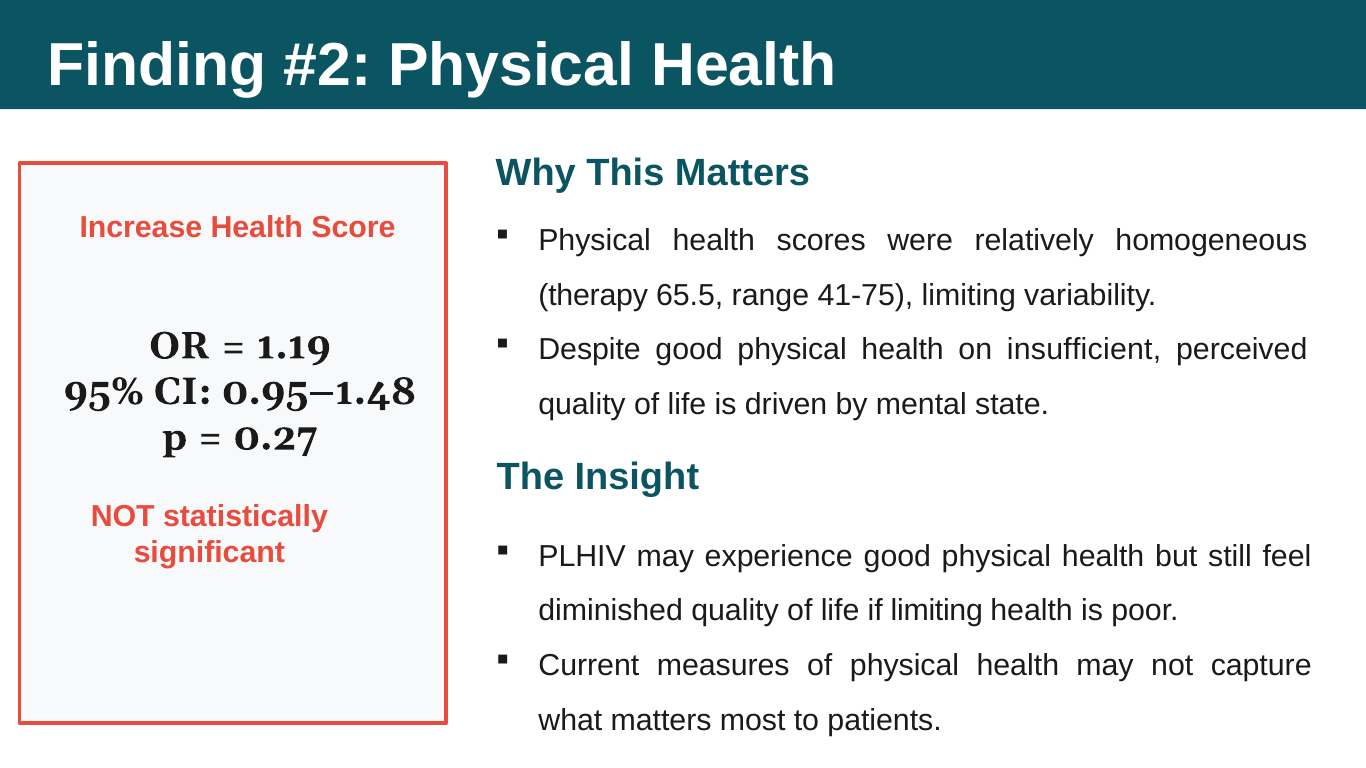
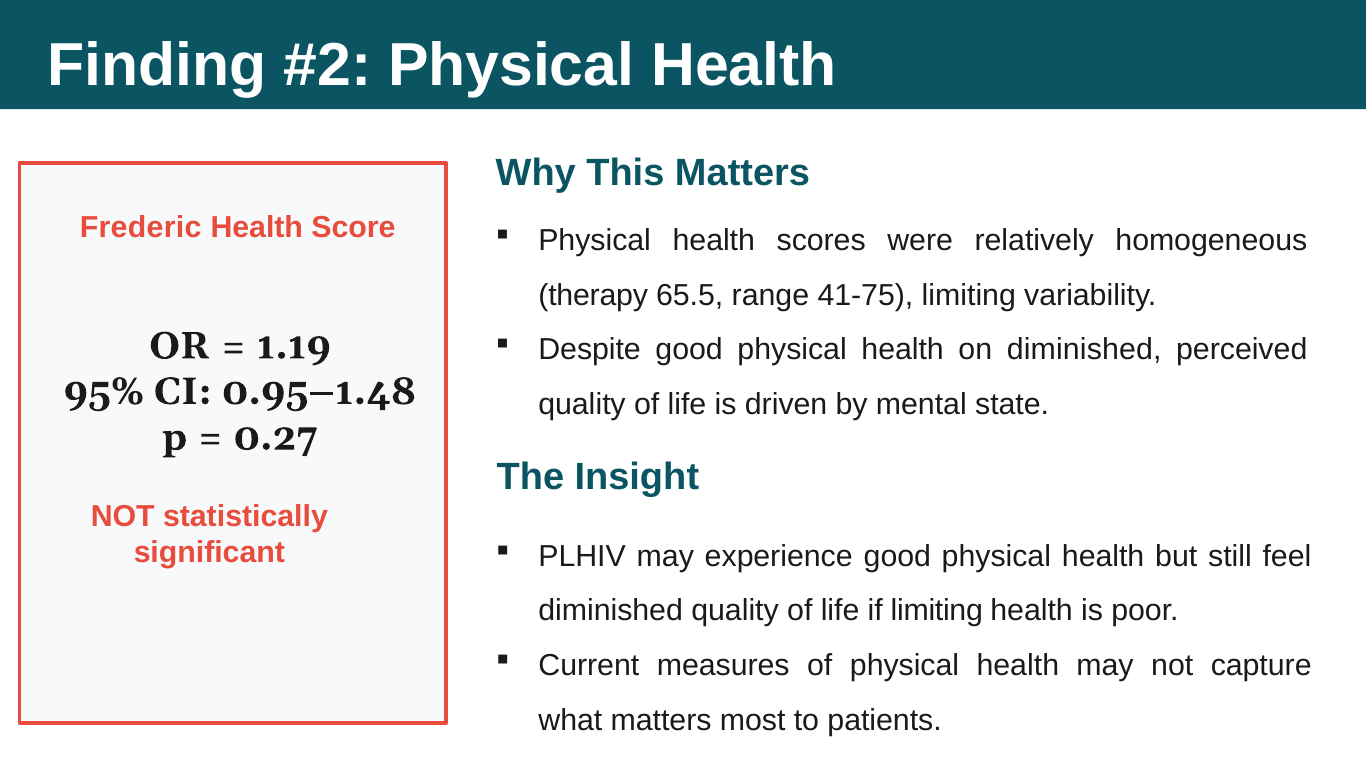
Increase: Increase -> Frederic (141, 227)
on insufficient: insufficient -> diminished (1084, 350)
